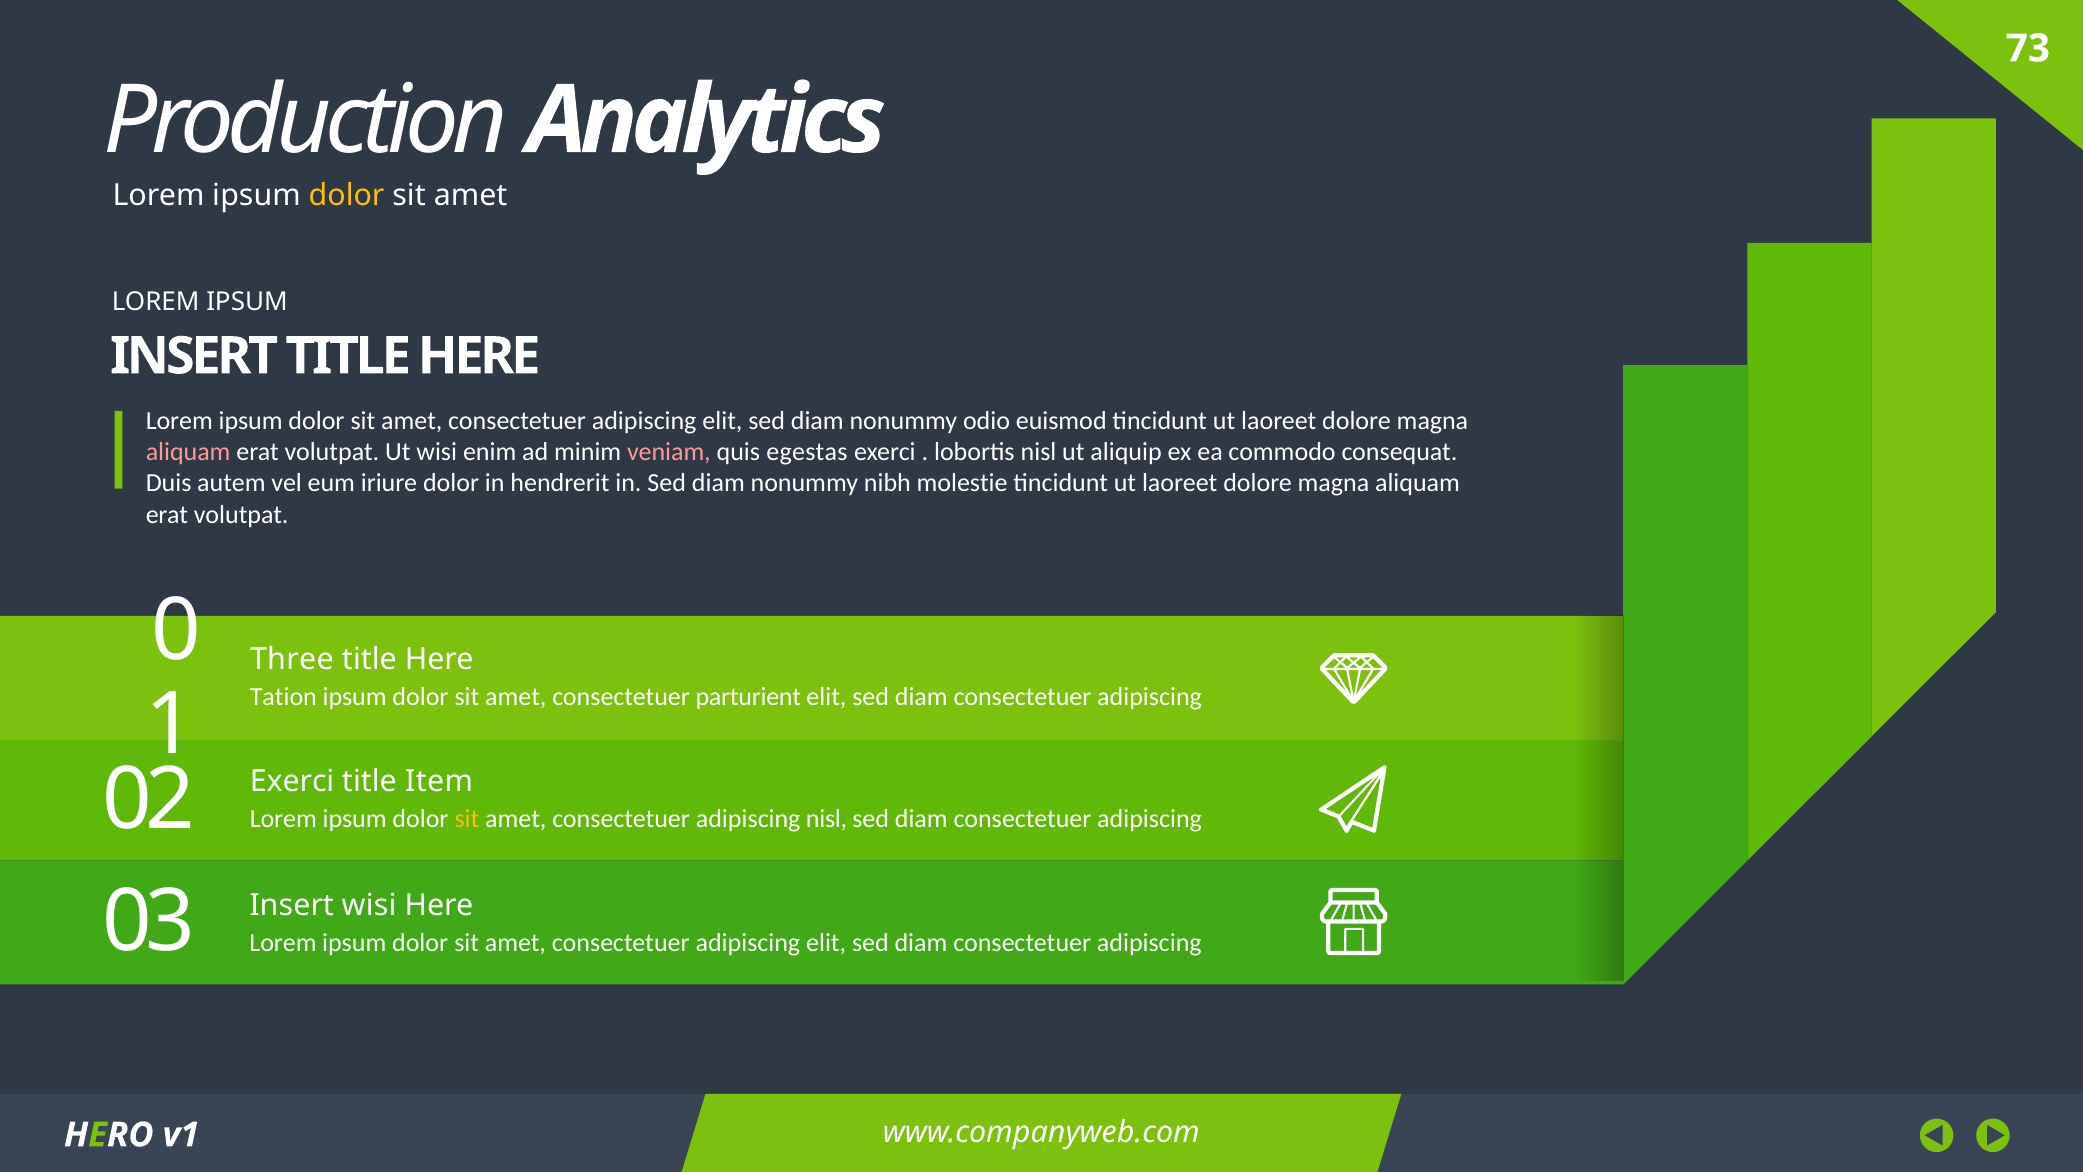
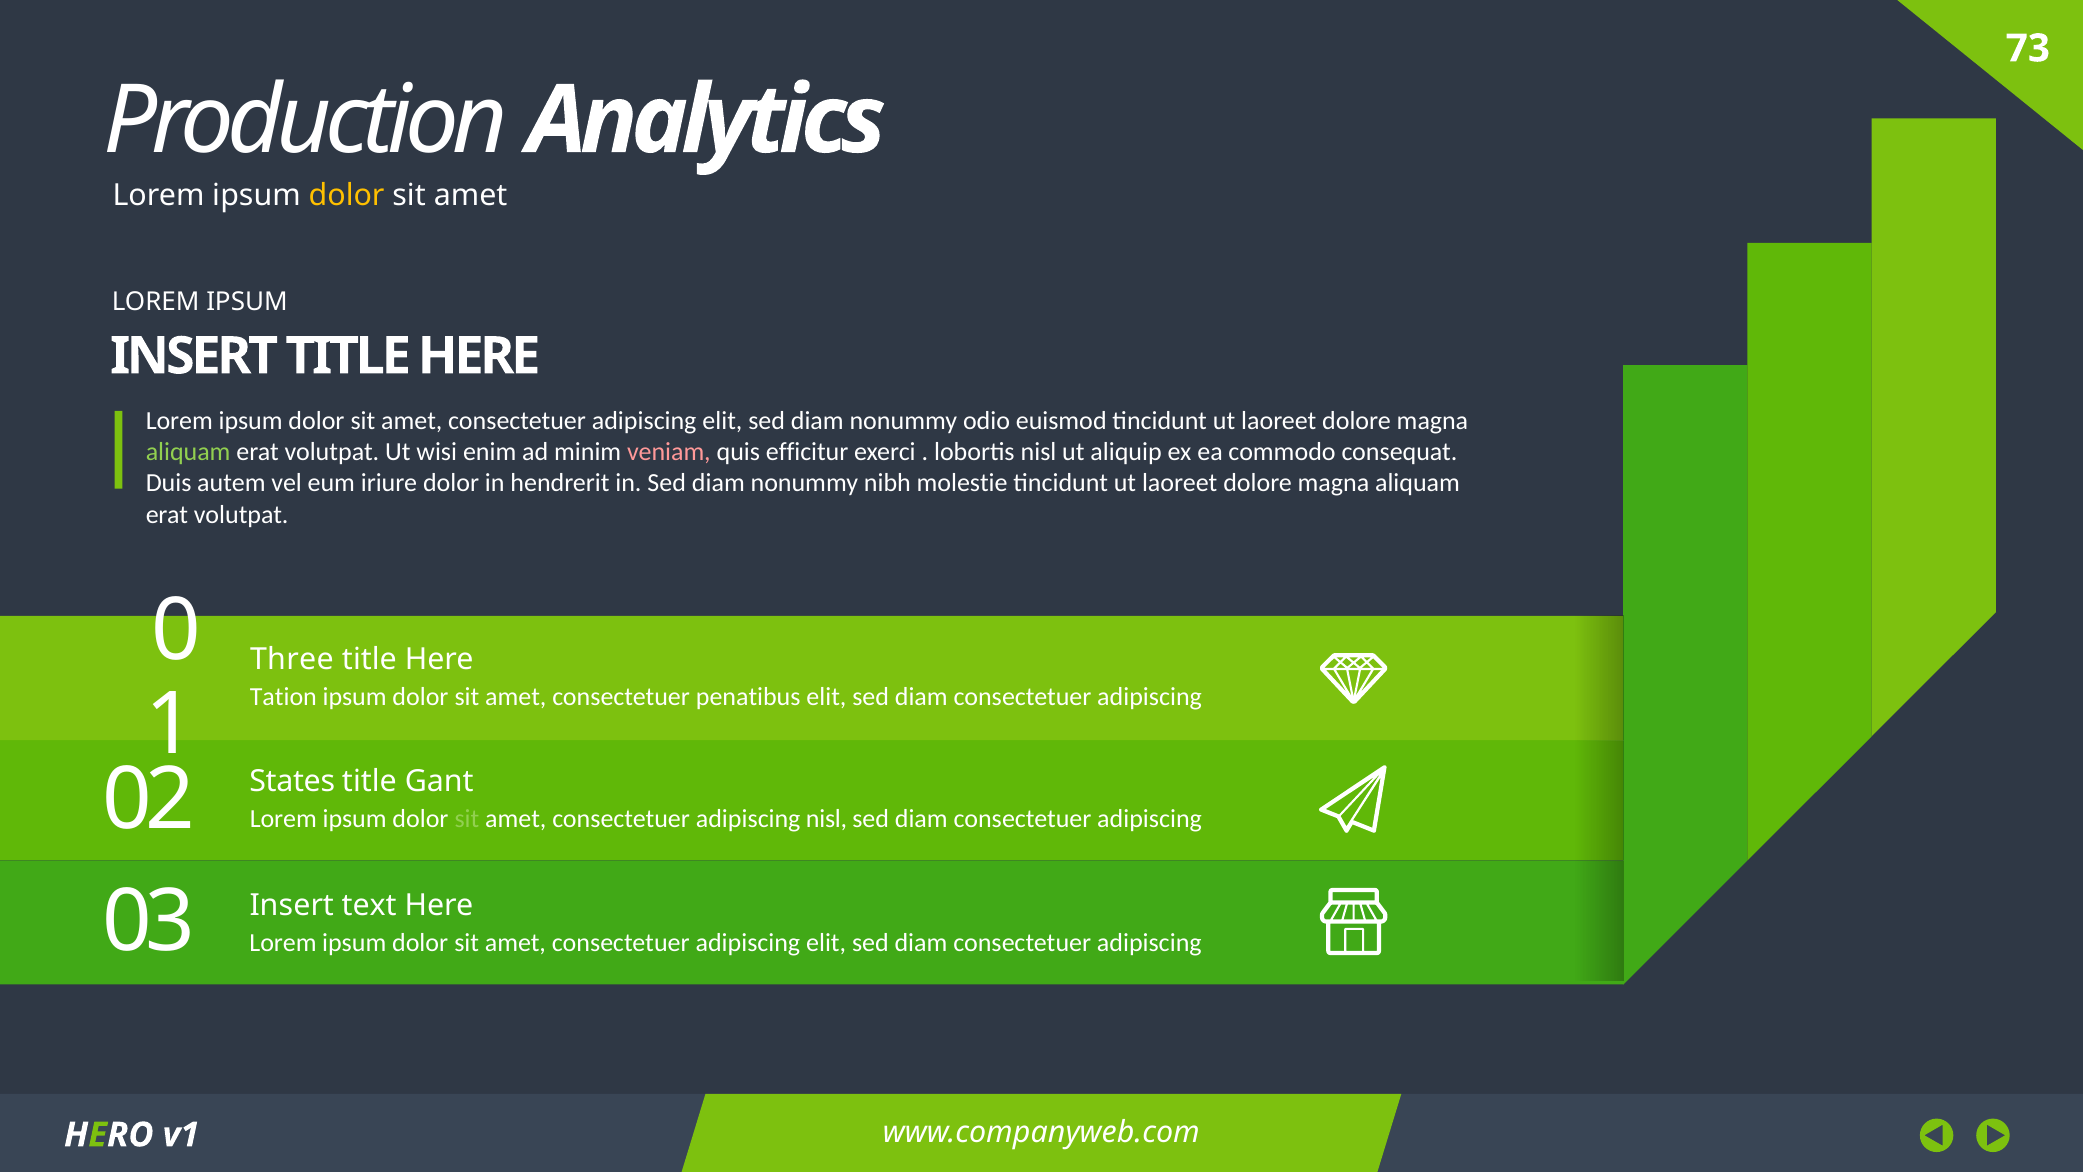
aliquam colour: pink -> light green (188, 452)
egestas: egestas -> efficitur (807, 452)
parturient: parturient -> penatibus (748, 697)
Exerci: Exerci -> States (292, 781)
Item: Item -> Gant (439, 781)
sit colour: yellow -> light green (467, 819)
Insert wisi: wisi -> text (369, 905)
